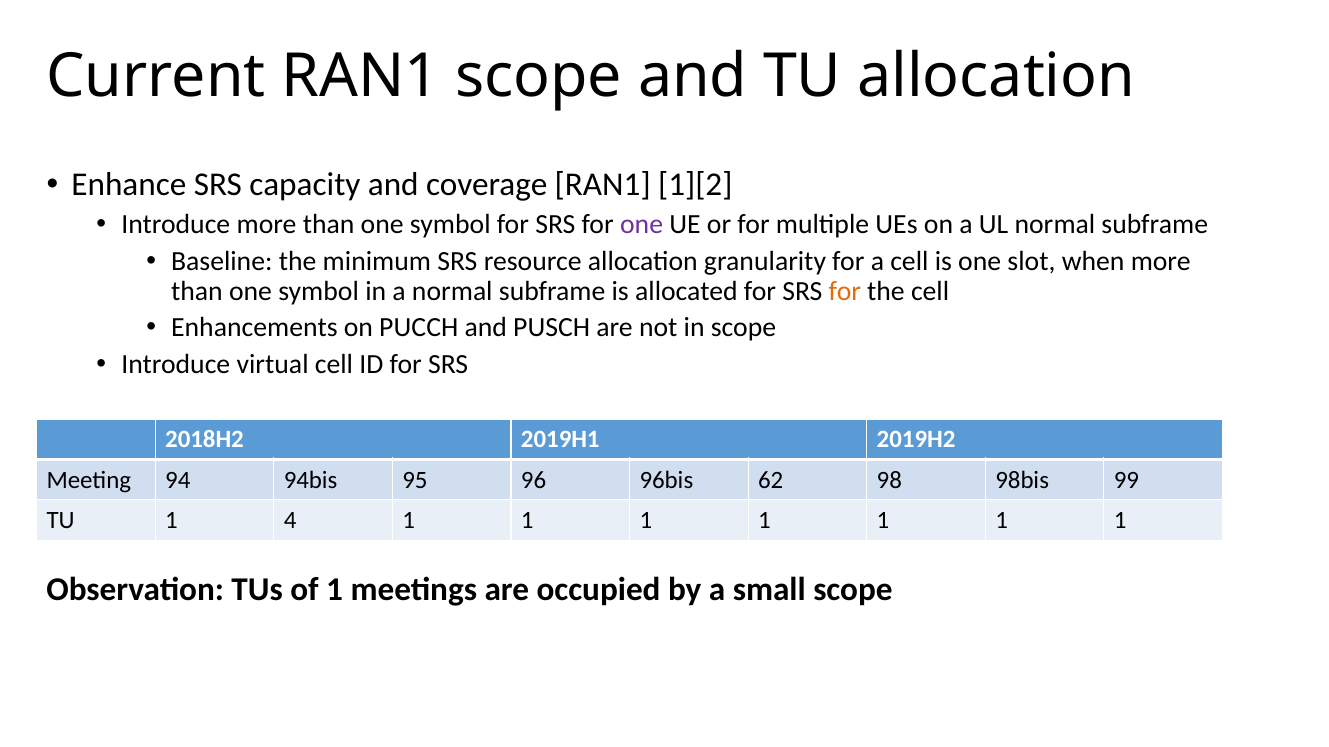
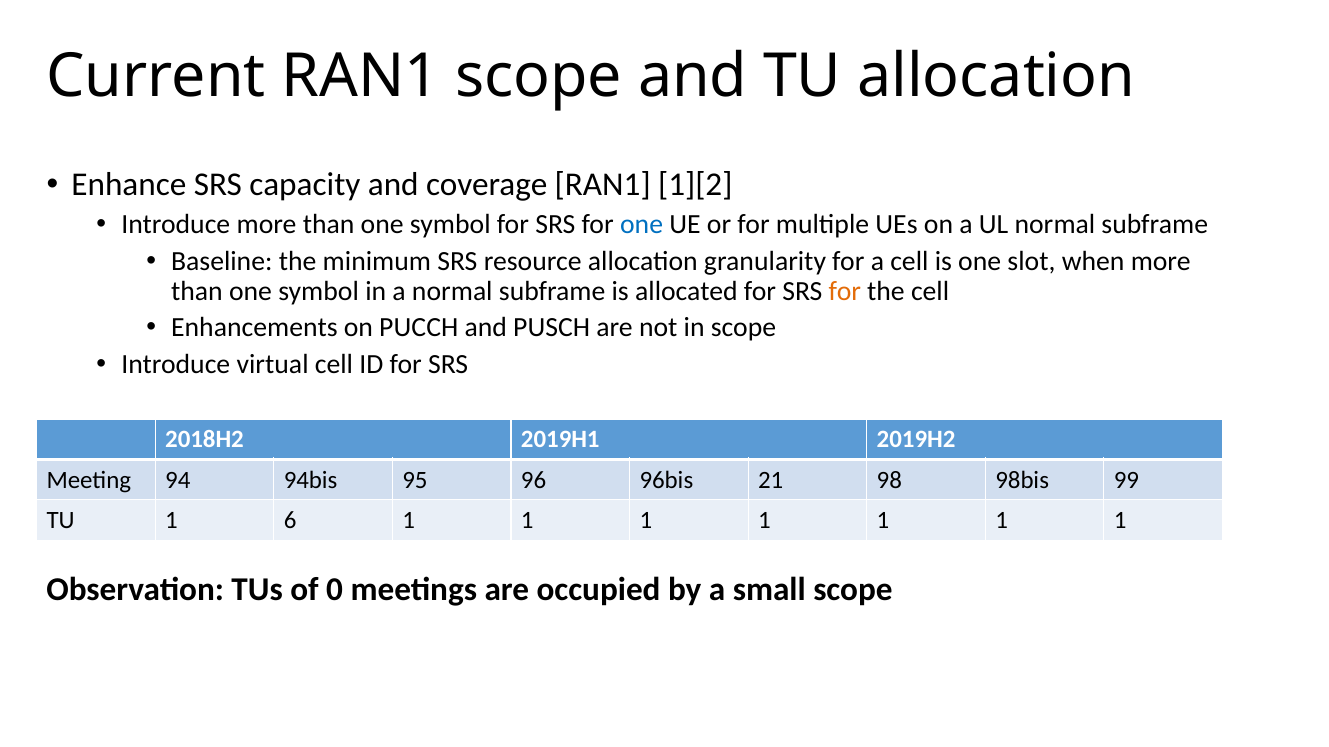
one colour: purple -> blue (642, 224)
62: 62 -> 21 (771, 480)
4: 4 -> 6 (290, 521)
of 1: 1 -> 0 (335, 590)
